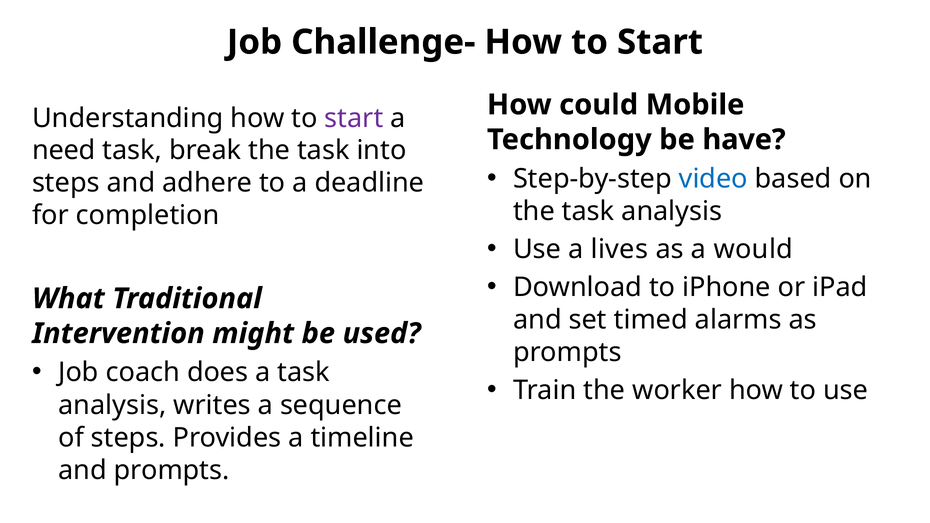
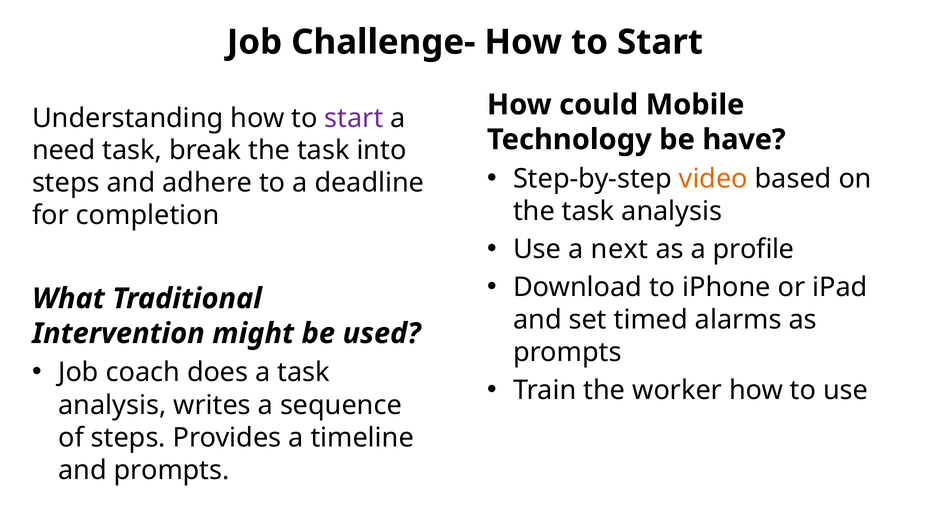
video colour: blue -> orange (713, 179)
lives: lives -> next (619, 249)
would: would -> profile (754, 249)
